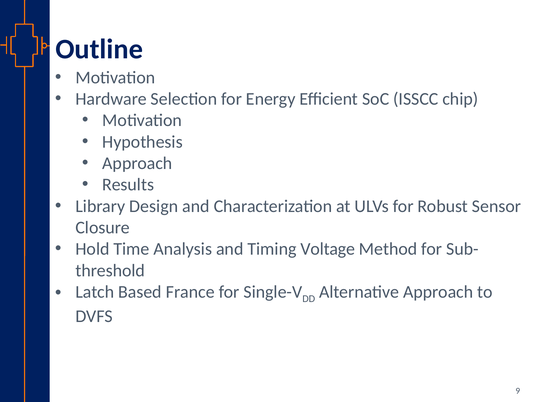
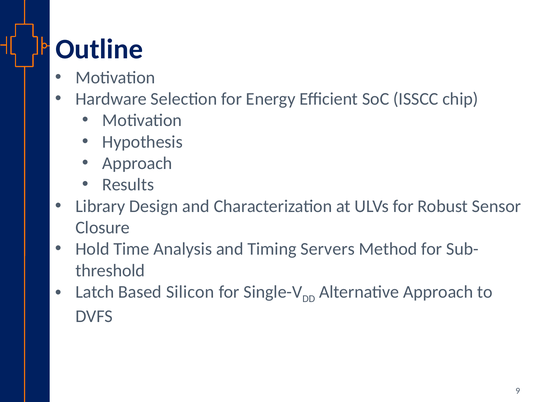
Voltage: Voltage -> Servers (328, 250)
France: France -> Silicon (190, 292)
